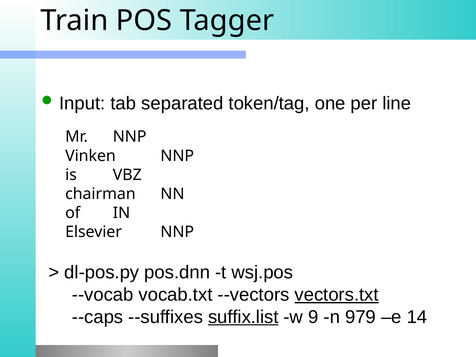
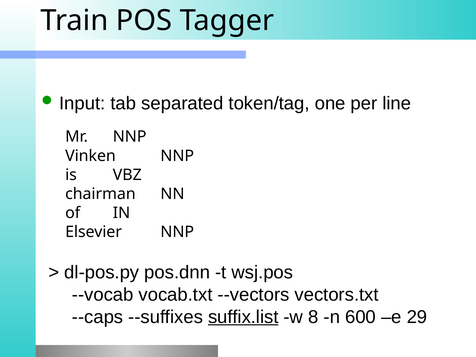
vectors.txt underline: present -> none (337, 295)
9: 9 -> 8 (313, 317)
979: 979 -> 600 (361, 317)
14: 14 -> 29 (417, 317)
